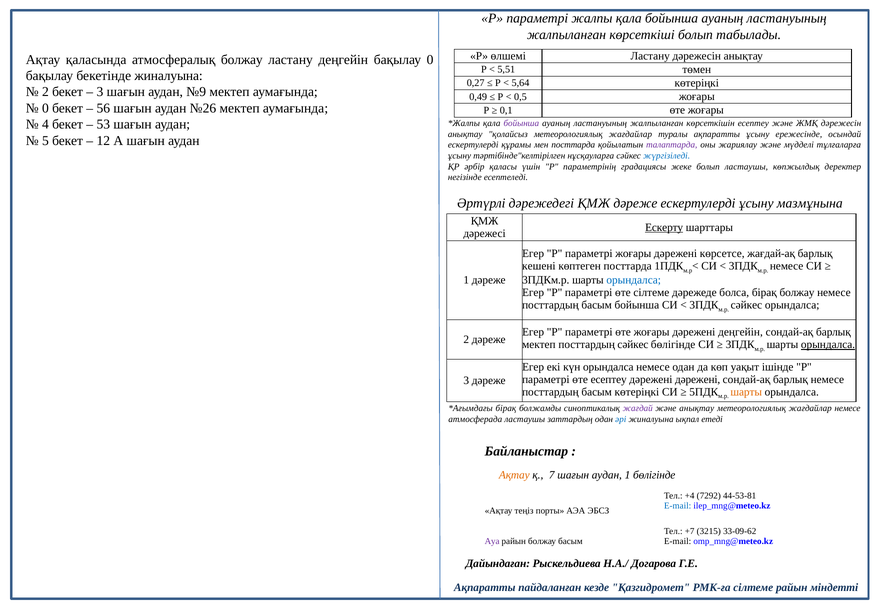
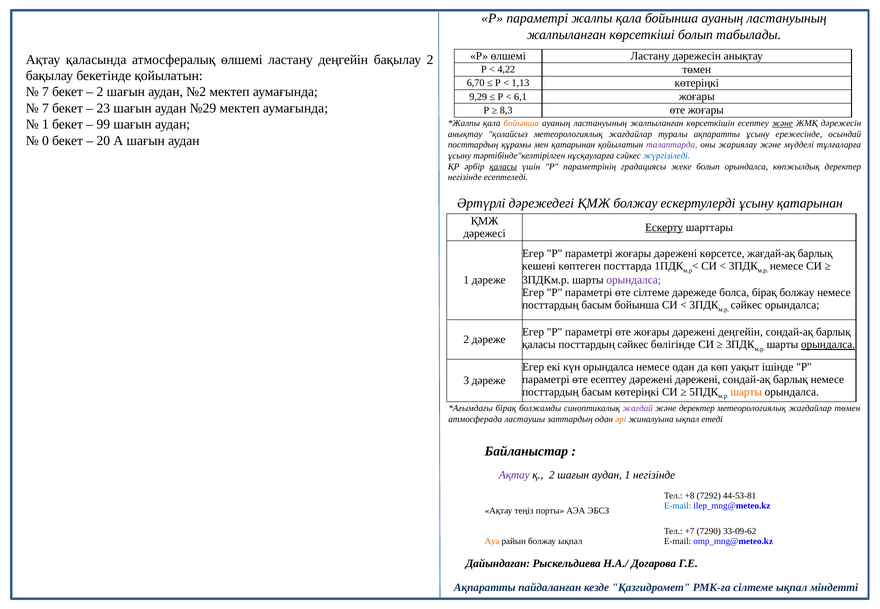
атмосфералық болжау: болжау -> өлшемі (242, 60)
бақылау 0: 0 -> 2 (430, 60)
5,51: 5,51 -> 4,22 (506, 70)
бекетінде жиналуына: жиналуына -> қойылатын (169, 76)
0,27: 0,27 -> 6,70 (476, 83)
5,64: 5,64 -> 1,13 (520, 83)
2: 2 -> 7 (45, 92)
3: 3 -> 2 (100, 92)
№9: №9 -> №2 (196, 92)
0,49: 0,49 -> 9,29 (478, 97)
0,5: 0,5 -> 6,1 (520, 97)
0: 0 -> 7 (45, 108)
56: 56 -> 23 (103, 108)
№26: №26 -> №29 (203, 108)
0,1: 0,1 -> 8,3 (506, 110)
4: 4 -> 1 (45, 125)
53: 53 -> 99 (103, 125)
бойынша colour: purple -> orange (521, 123)
және underline: none -> present (782, 123)
5: 5 -> 0 (45, 141)
12: 12 -> 20 (103, 141)
ескертулерді: ескертулерді -> посттардың (473, 145)
мен посттарда: посттарда -> қатарынан (573, 145)
қаласы underline: none -> present (503, 167)
болып ластаушы: ластаушы -> орындалса (746, 167)
ҚМЖ дәреже: дәреже -> болжау (635, 203)
ұсыну мазмұнына: мазмұнына -> қатарынан (810, 203)
орындалса colour: blue -> purple (634, 280)
мектеп: мектеп -> қаласы (539, 345)
және анықтау: анықтау -> деректер (697, 408)
жағдайлар немесе: немесе -> төмен (847, 408)
әрі colour: blue -> orange (621, 419)
Ақтау colour: orange -> purple (514, 475)
қ 7: 7 -> 2 (552, 475)
1 бөлігінде: бөлігінде -> негізінде (654, 475)
+4: +4 -> +8 (690, 496)
3215: 3215 -> 7290 (709, 531)
Ауа colour: purple -> orange (492, 541)
болжау басым: басым -> ықпал (570, 541)
сілтеме райын: райын -> ықпал (792, 588)
